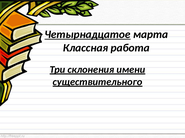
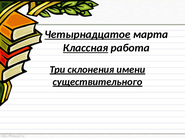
Классная underline: none -> present (86, 48)
